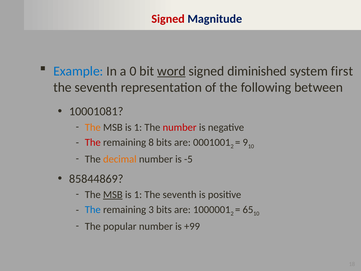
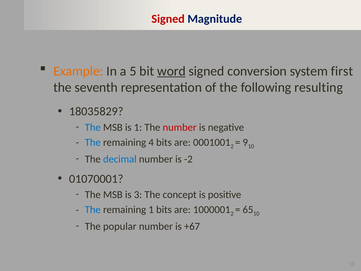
Example colour: blue -> orange (78, 71)
0: 0 -> 5 (133, 71)
diminished: diminished -> conversion (257, 71)
between: between -> resulting (319, 87)
10001081: 10001081 -> 18035829 (96, 111)
The colour: orange -> blue (93, 127)
The colour: red -> blue (93, 142)
8: 8 -> 4 (151, 142)
decimal colour: orange -> blue (120, 159)
-5: -5 -> -2 (188, 159)
85844869: 85844869 -> 01070001 (96, 179)
MSB underline: present -> none (113, 194)
1: 1 -> 3 (138, 194)
seventh: seventh -> concept (180, 194)
remaining 3: 3 -> 1 (151, 209)
+99: +99 -> +67 (192, 226)
